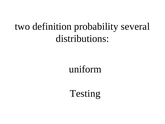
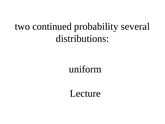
definition: definition -> continued (52, 26)
Testing: Testing -> Lecture (85, 93)
